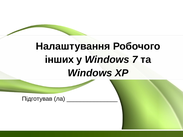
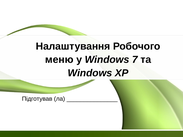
інших: інших -> меню (59, 60)
